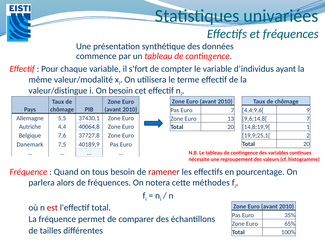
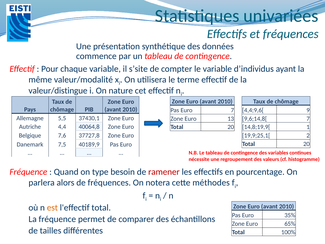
s’fort: s’fort -> s’site (138, 69)
On besoin: besoin -> nature (121, 91)
tous: tous -> type (100, 172)
est colour: red -> orange (52, 207)
